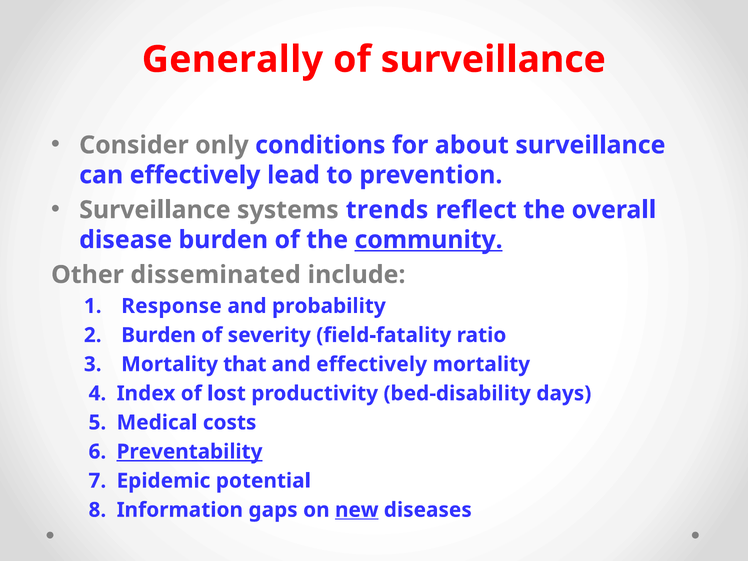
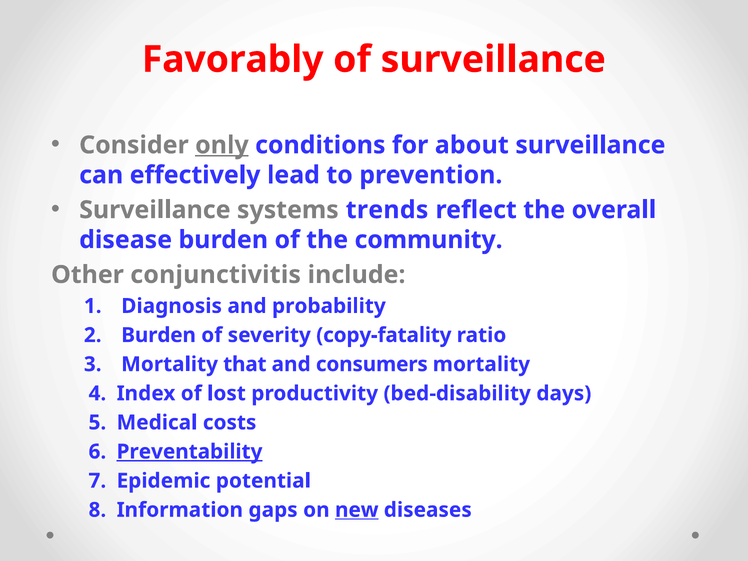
Generally: Generally -> Favorably (233, 60)
only underline: none -> present (222, 145)
community underline: present -> none (429, 240)
disseminated: disseminated -> conjunctivitis (216, 275)
Response: Response -> Diagnosis (172, 306)
field-fatality: field-fatality -> copy-fatality (384, 335)
and effectively: effectively -> consumers (372, 364)
